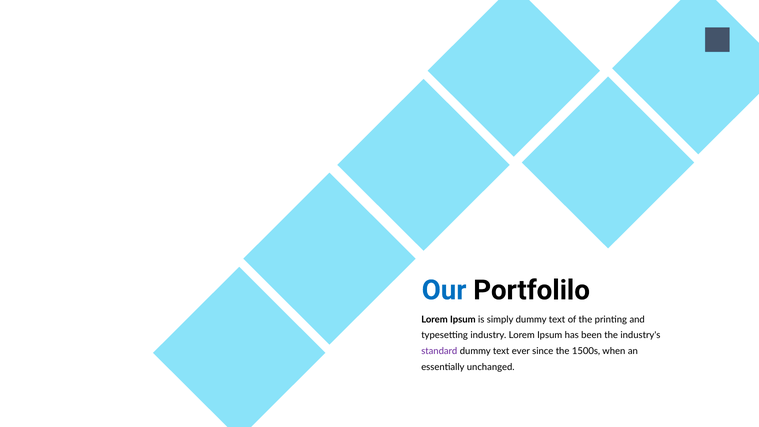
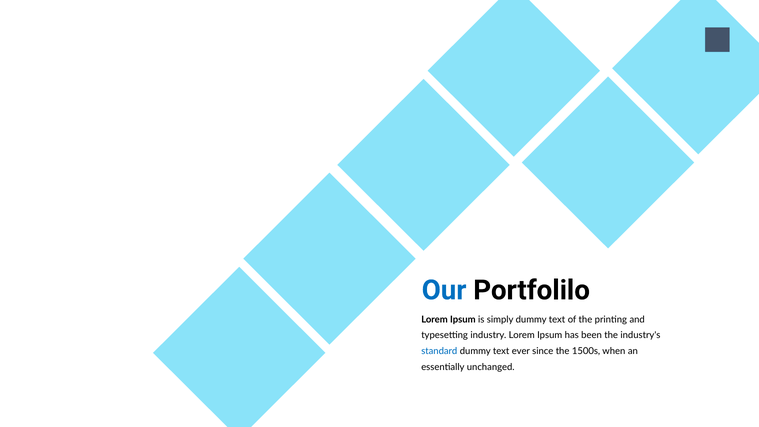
standard colour: purple -> blue (439, 351)
